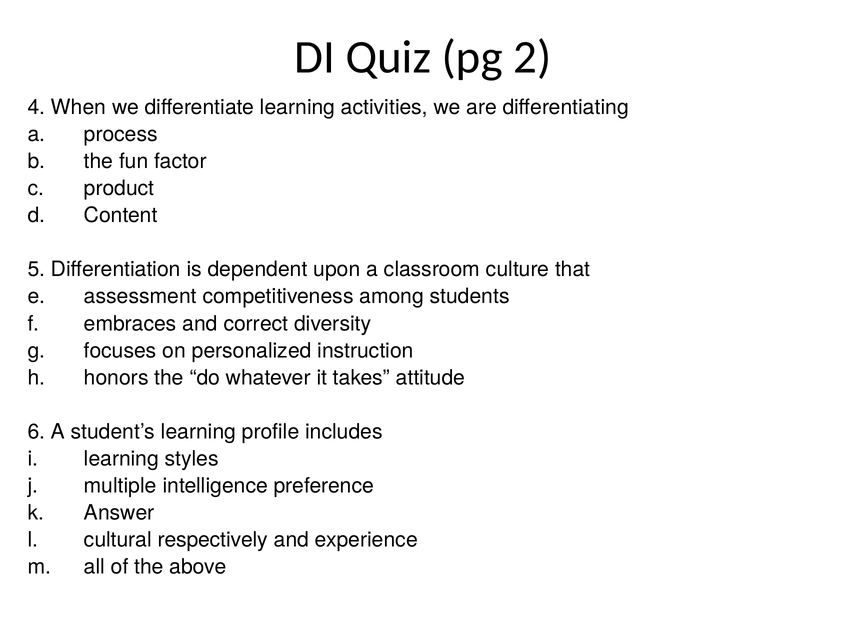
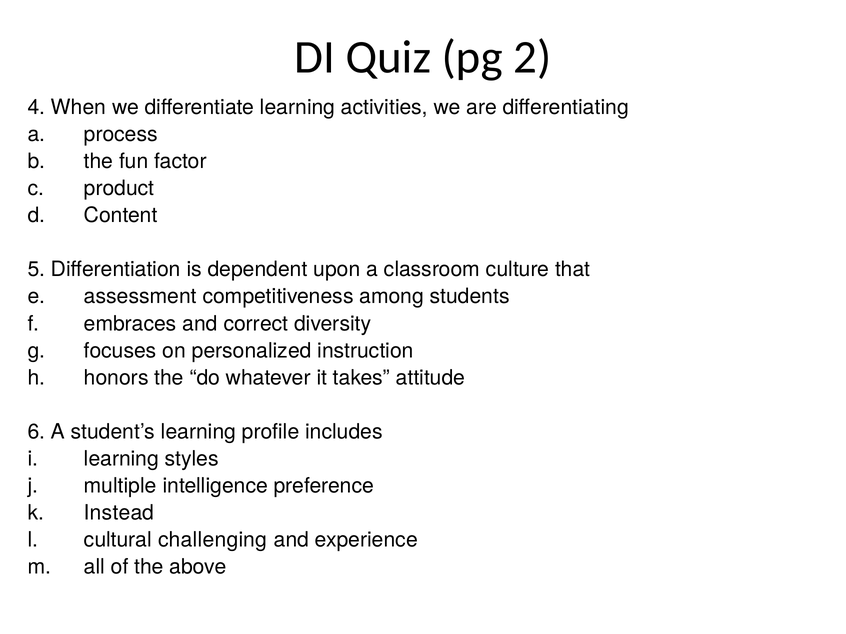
Answer: Answer -> Instead (119, 513)
respectively: respectively -> challenging (213, 540)
